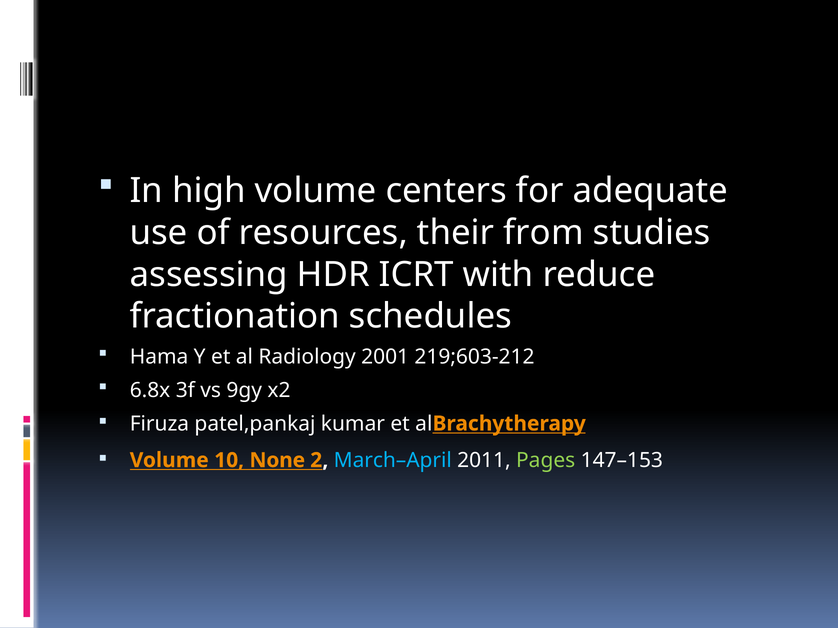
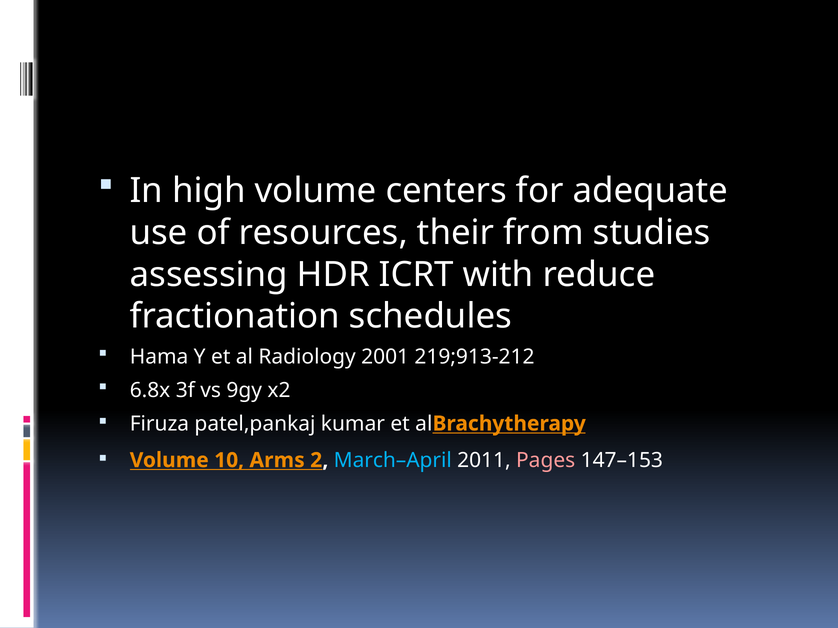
219;603-212: 219;603-212 -> 219;913-212 (475, 357)
None: None -> Arms (277, 461)
Pages colour: light green -> pink (546, 461)
